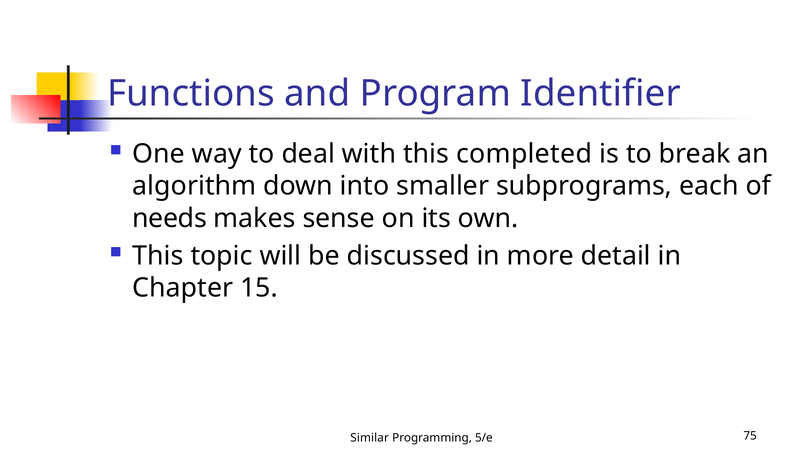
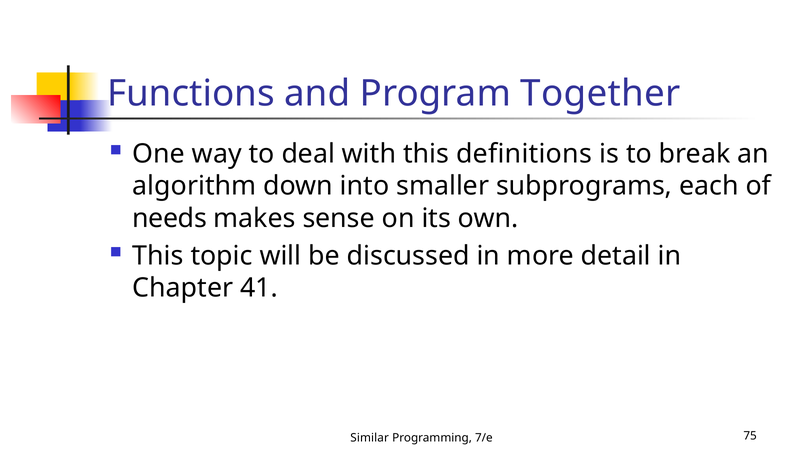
Identifier: Identifier -> Together (601, 93)
completed: completed -> definitions (524, 154)
15: 15 -> 41 (259, 288)
5/e: 5/e -> 7/e (484, 437)
